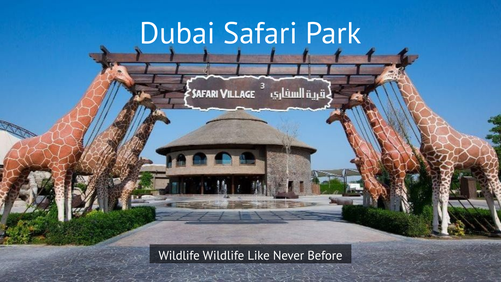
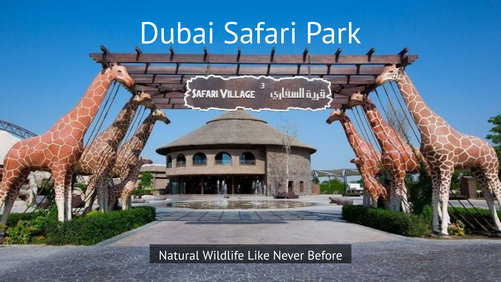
Wildlife: Wildlife -> Natural (179, 256)
